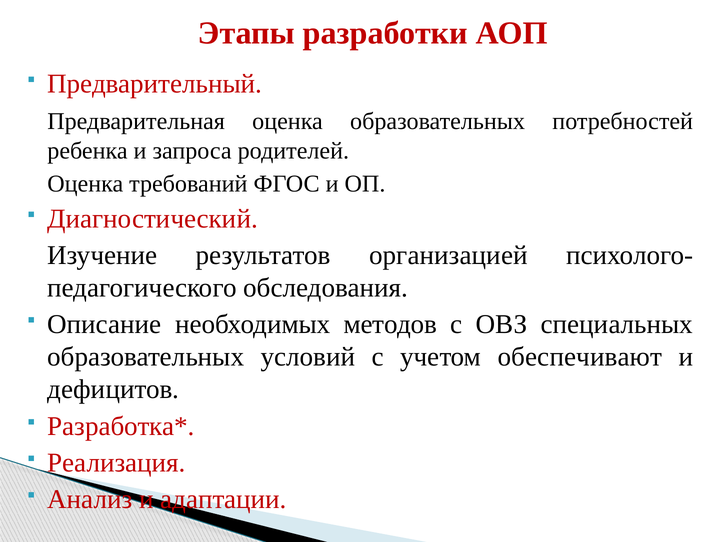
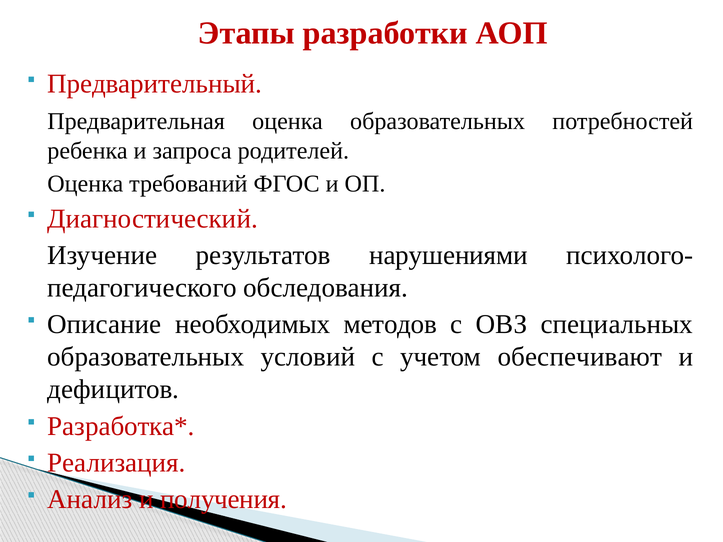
организацией: организацией -> нарушениями (448, 255)
адаптации: адаптации -> получения (224, 499)
